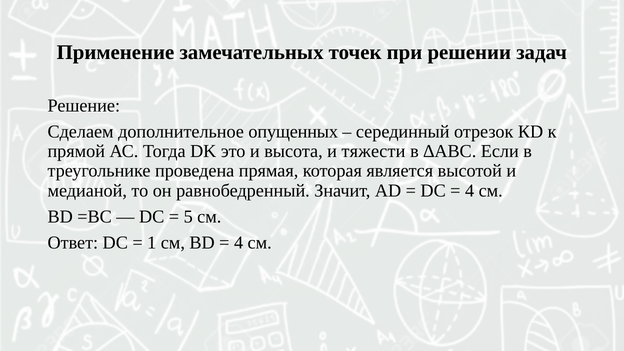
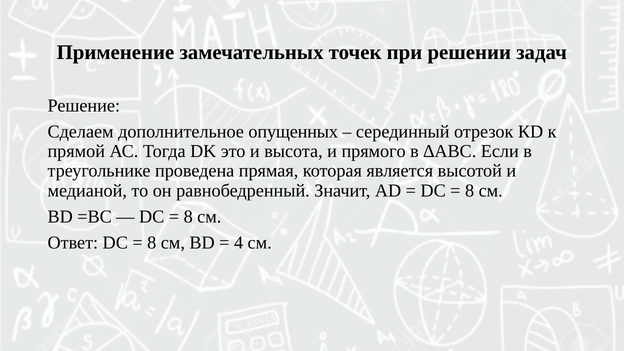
тяжести: тяжести -> прямого (374, 151)
4: 4 -> 8 (470, 191)
5: 5 -> 8 (188, 217)
1: 1 -> 8 (152, 243)
